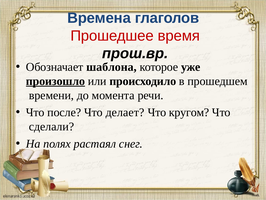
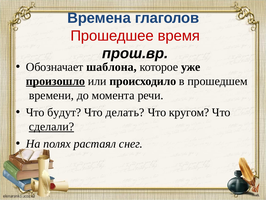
после: после -> будут (64, 112)
делает: делает -> делать (125, 112)
сделали underline: none -> present (51, 126)
